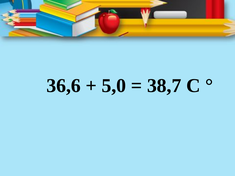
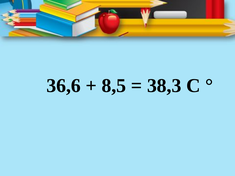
5,0: 5,0 -> 8,5 (114, 86)
38,7: 38,7 -> 38,3 (164, 86)
